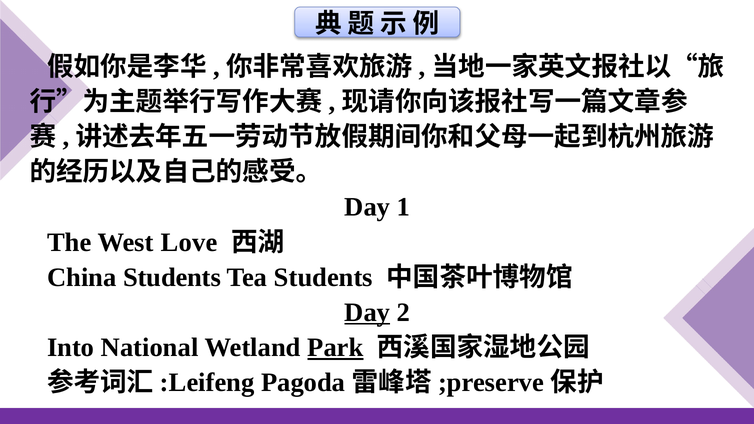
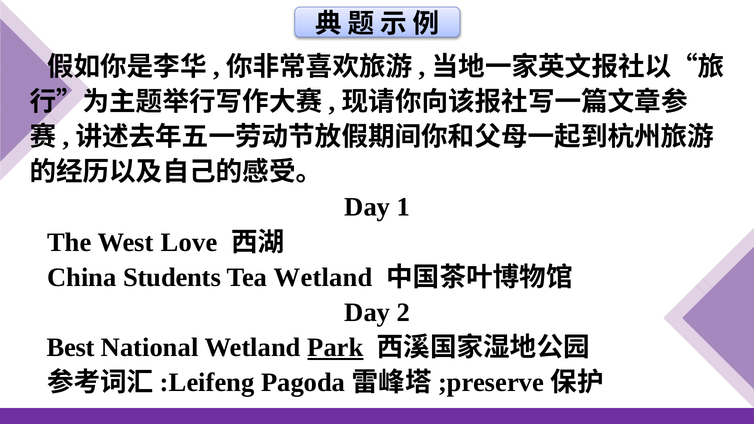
Tea Students: Students -> Wetland (323, 277)
Day underline: present -> none (367, 313)
Into: Into -> Best (71, 348)
